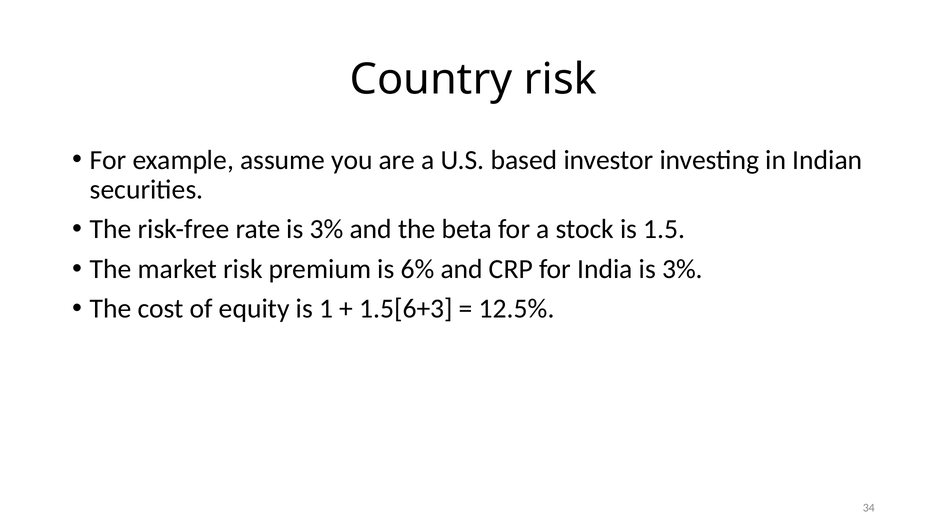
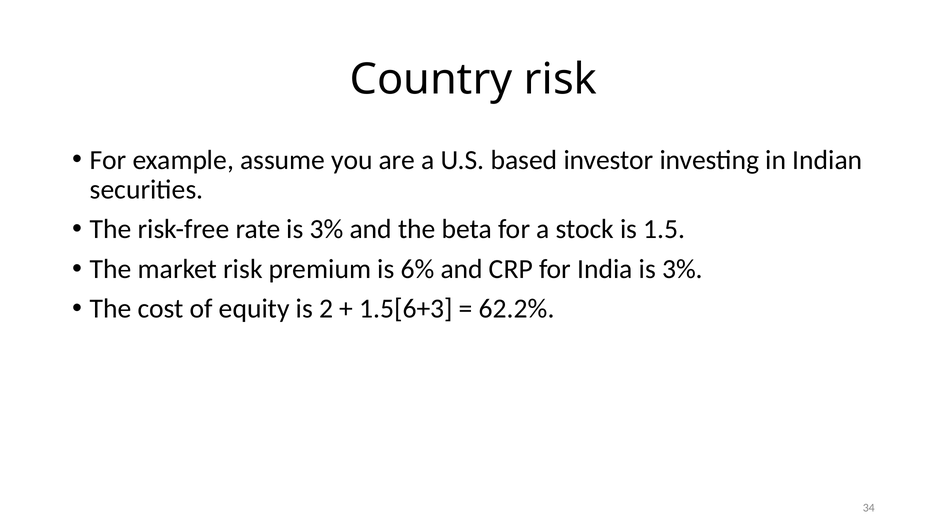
1: 1 -> 2 (326, 309)
12.5%: 12.5% -> 62.2% (517, 309)
